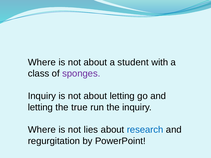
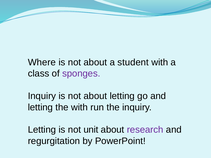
the true: true -> with (79, 107)
Where: Where -> Letting (42, 130)
lies: lies -> unit (91, 130)
research colour: blue -> purple (145, 130)
